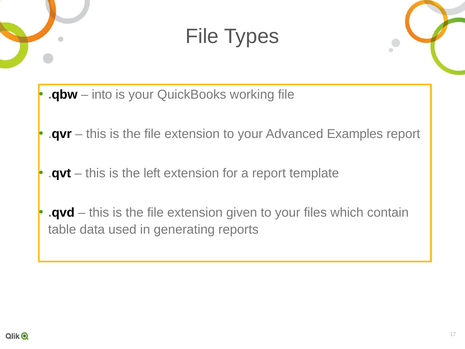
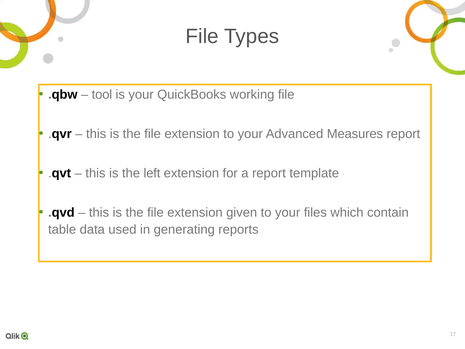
into: into -> tool (102, 95)
Examples: Examples -> Measures (355, 134)
